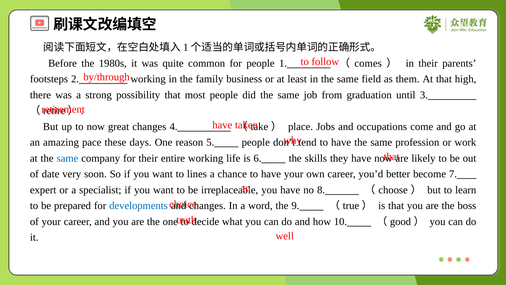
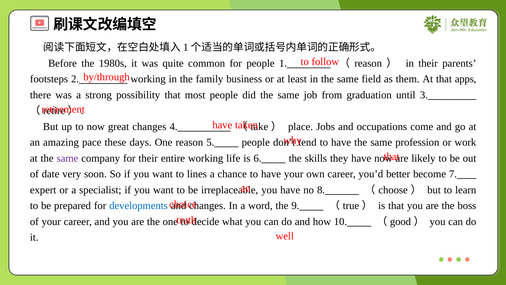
comes: comes -> reason (368, 63)
high: high -> apps (466, 79)
same colour: blue -> purple (67, 158)
